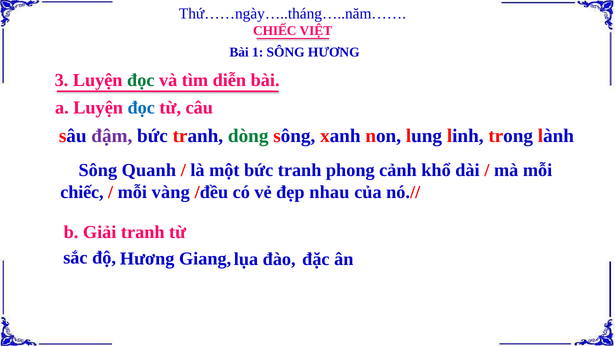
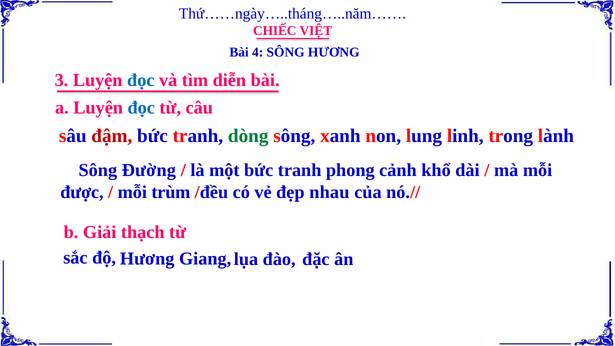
1: 1 -> 4 (258, 52)
đọc colour: green -> blue (141, 80)
đậm colour: purple -> red (112, 135)
Quanh: Quanh -> Đường (149, 170)
chiếc: chiếc -> được (82, 192)
vàng: vàng -> trùm (171, 192)
Giải tranh: tranh -> thạch (143, 232)
